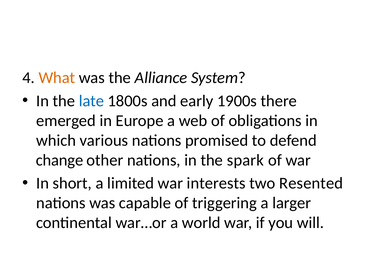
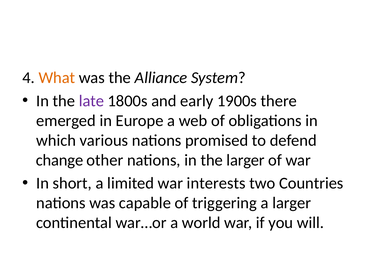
late colour: blue -> purple (91, 101)
the spark: spark -> larger (246, 160)
Resented: Resented -> Countries (311, 183)
